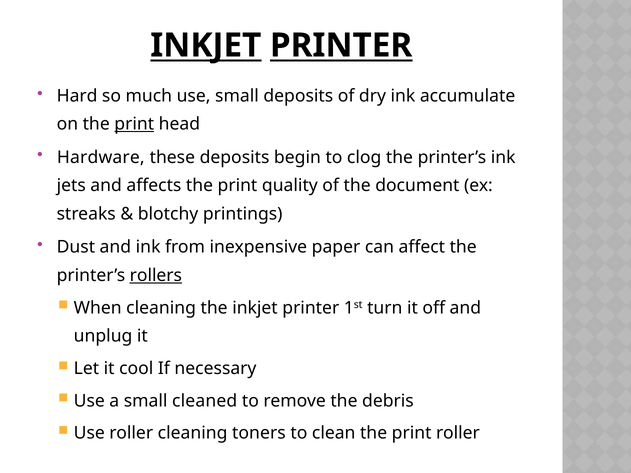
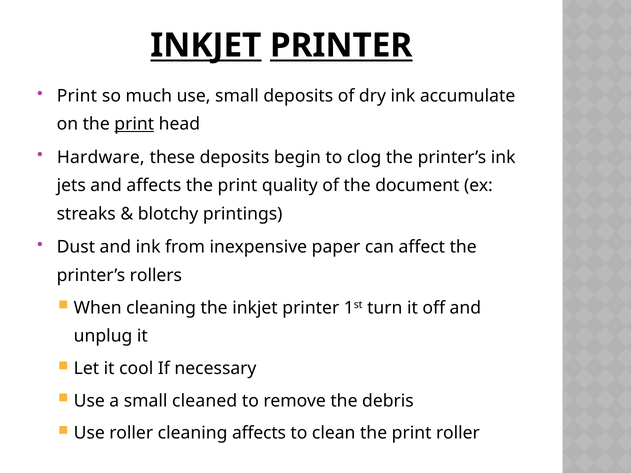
Hard: Hard -> Print (77, 96)
rollers underline: present -> none (156, 276)
cleaning toners: toners -> affects (259, 433)
